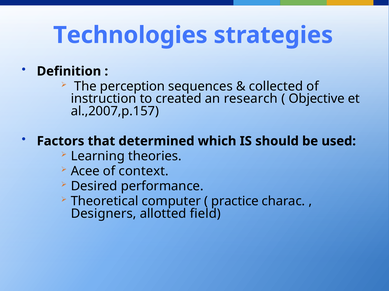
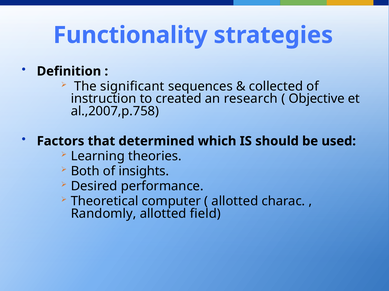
Technologies: Technologies -> Functionality (130, 35)
perception: perception -> significant (132, 86)
al.,2007,p.157: al.,2007,p.157 -> al.,2007,p.758 (115, 111)
Acee: Acee -> Both (85, 172)
context: context -> insights (144, 172)
practice: practice -> allotted (235, 202)
Designers: Designers -> Randomly (104, 214)
